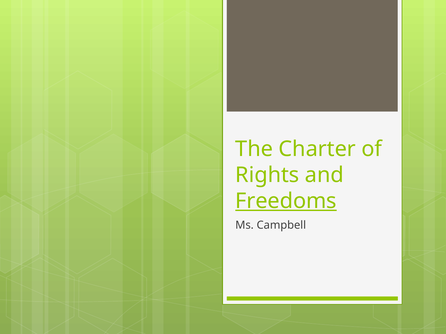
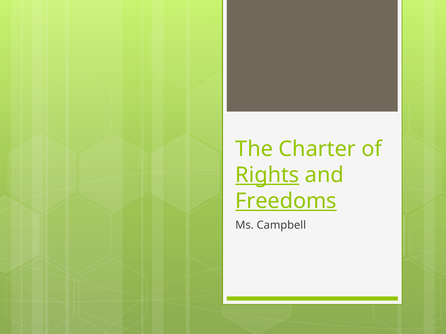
Rights underline: none -> present (267, 175)
